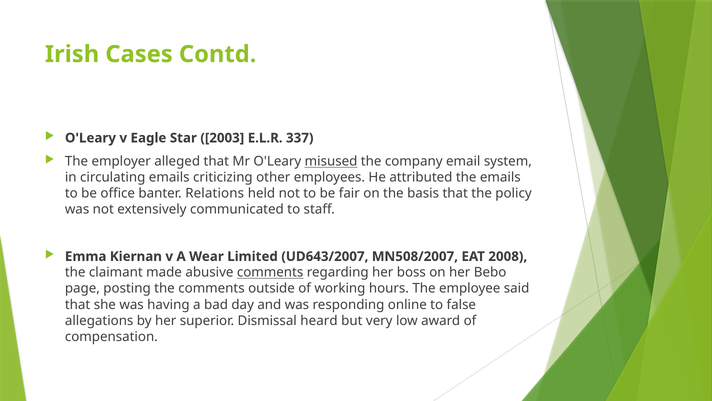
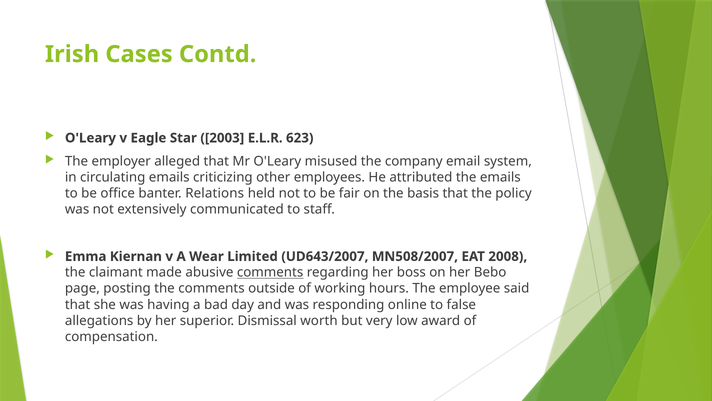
337: 337 -> 623 (300, 138)
misused underline: present -> none (331, 161)
heard: heard -> worth (319, 320)
